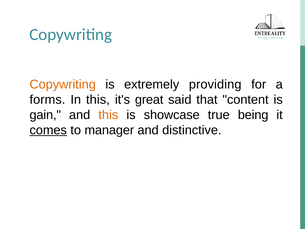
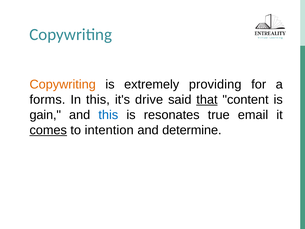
great: great -> drive (149, 99)
that underline: none -> present (207, 99)
this colour: orange -> blue (108, 115)
showcase: showcase -> resonates (172, 115)
being: being -> email (253, 115)
manager: manager -> intention (109, 130)
distinctive: distinctive -> determine (192, 130)
